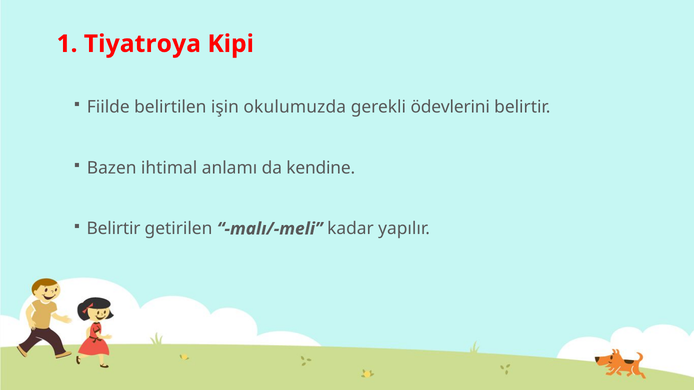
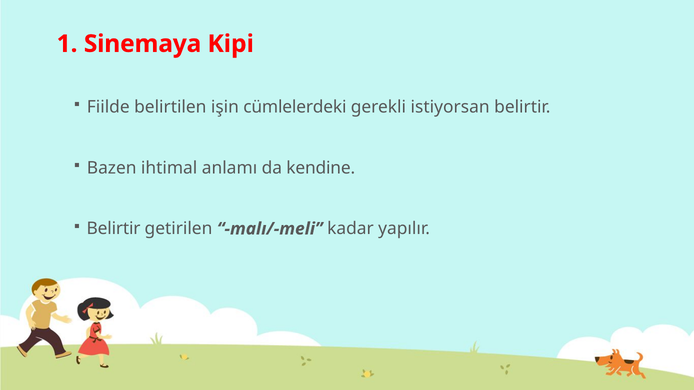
Tiyatroya: Tiyatroya -> Sinemaya (143, 44)
okulumuzda: okulumuzda -> cümlelerdeki (295, 107)
ödevlerini: ödevlerini -> istiyorsan (450, 107)
